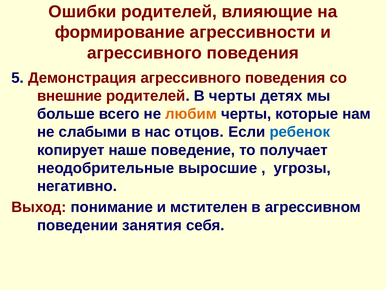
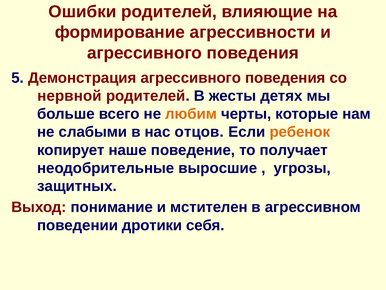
внешние: внешние -> нервной (69, 96)
В черты: черты -> жесты (232, 96)
ребенок colour: blue -> orange (300, 132)
негативно: негативно -> защитных (77, 186)
занятия: занятия -> дротики (152, 225)
